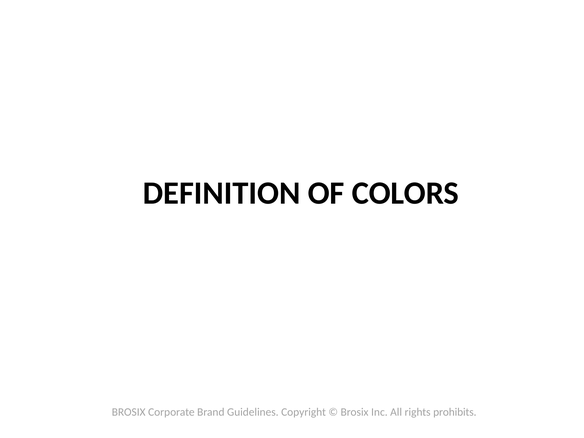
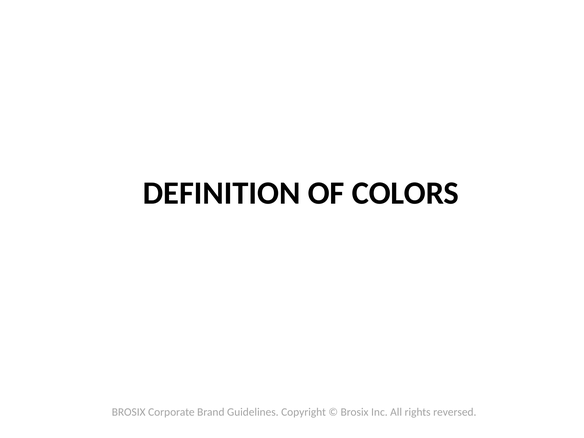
prohibits: prohibits -> reversed (455, 412)
